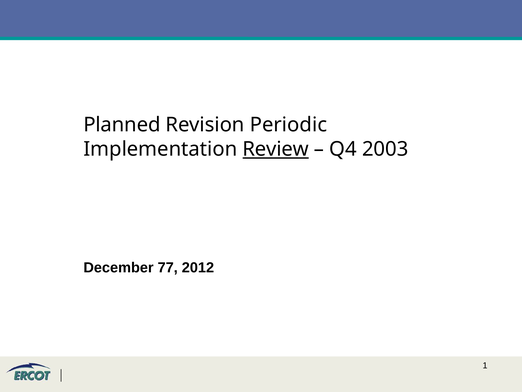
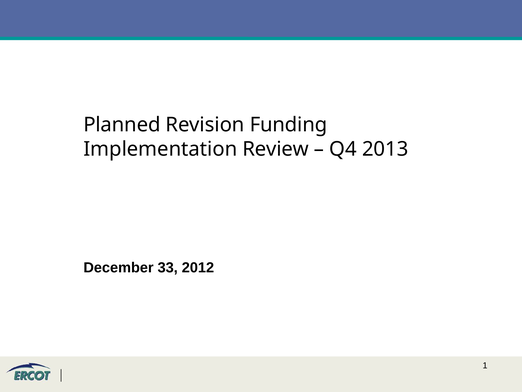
Periodic: Periodic -> Funding (289, 125)
Review underline: present -> none (276, 149)
2003: 2003 -> 2013 (385, 149)
77: 77 -> 33 (168, 267)
